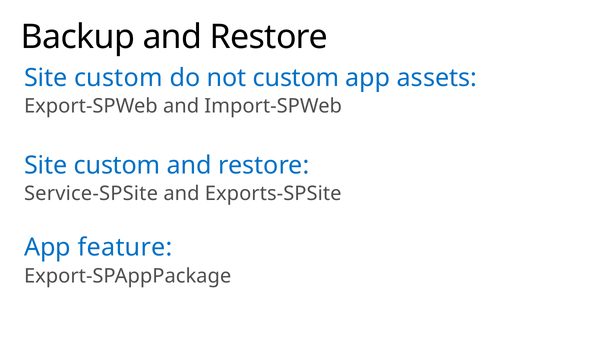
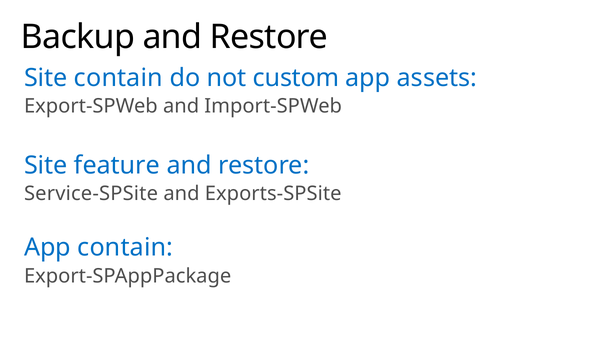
custom: custom -> contain (118, 78)
custom: custom -> feature (117, 166)
App feature: feature -> contain (125, 248)
